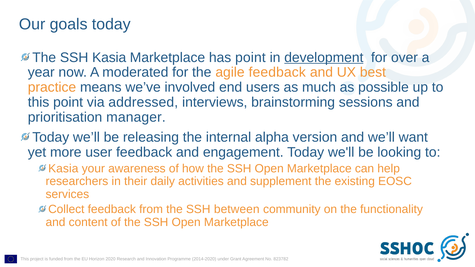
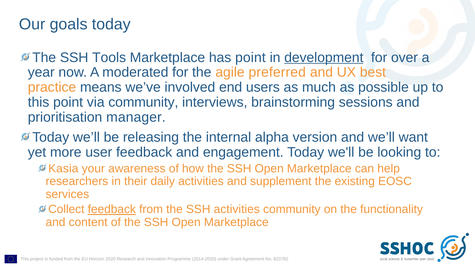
SSH Kasia: Kasia -> Tools (109, 57)
agile feedback: feedback -> preferred (277, 72)
via addressed: addressed -> community (143, 102)
feedback underline: none -> present (112, 210)
SSH between: between -> activities (237, 210)
